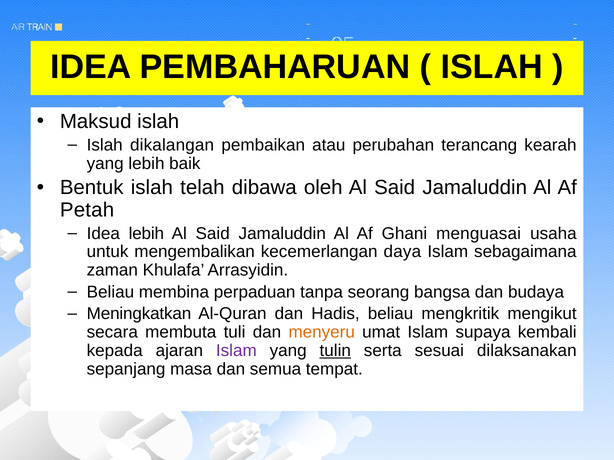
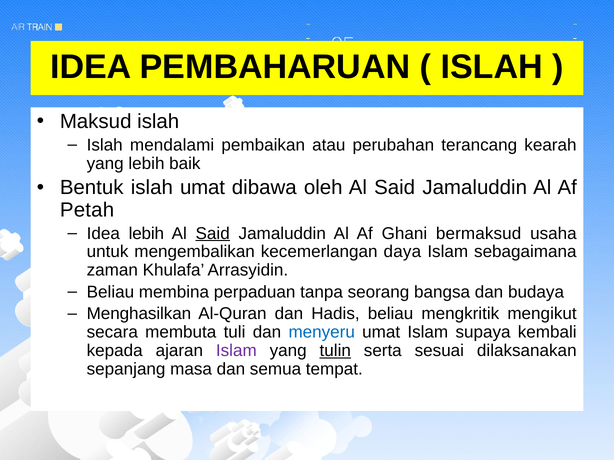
dikalangan: dikalangan -> mendalami (172, 145)
islah telah: telah -> umat (202, 188)
Said underline: none -> present (213, 234)
menguasai: menguasai -> bermaksud (479, 234)
Meningkatkan: Meningkatkan -> Menghasilkan (139, 314)
menyeru colour: orange -> blue (322, 333)
